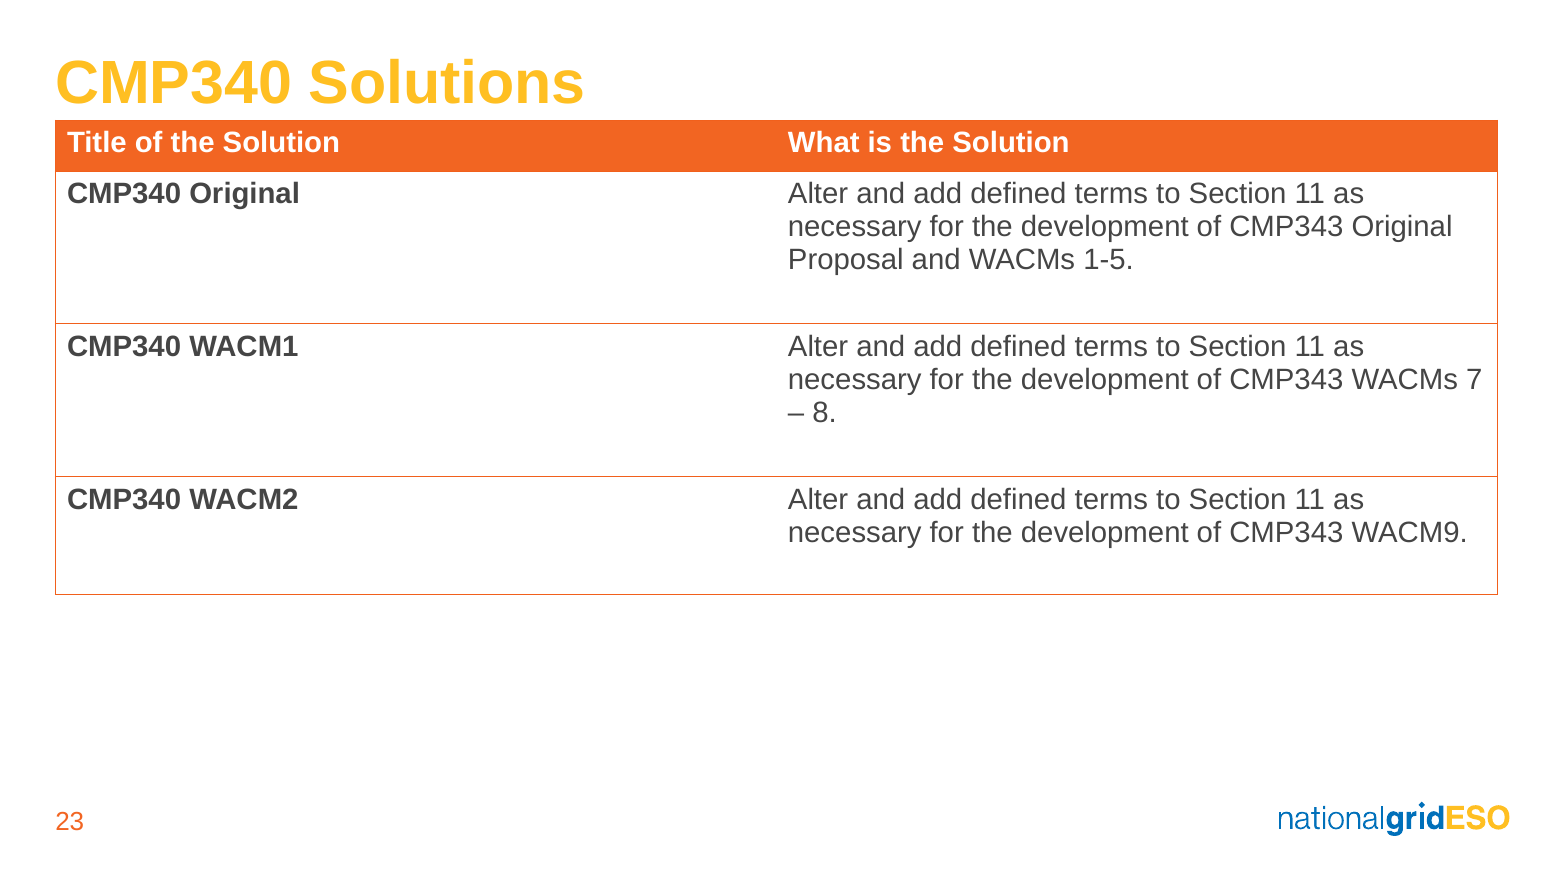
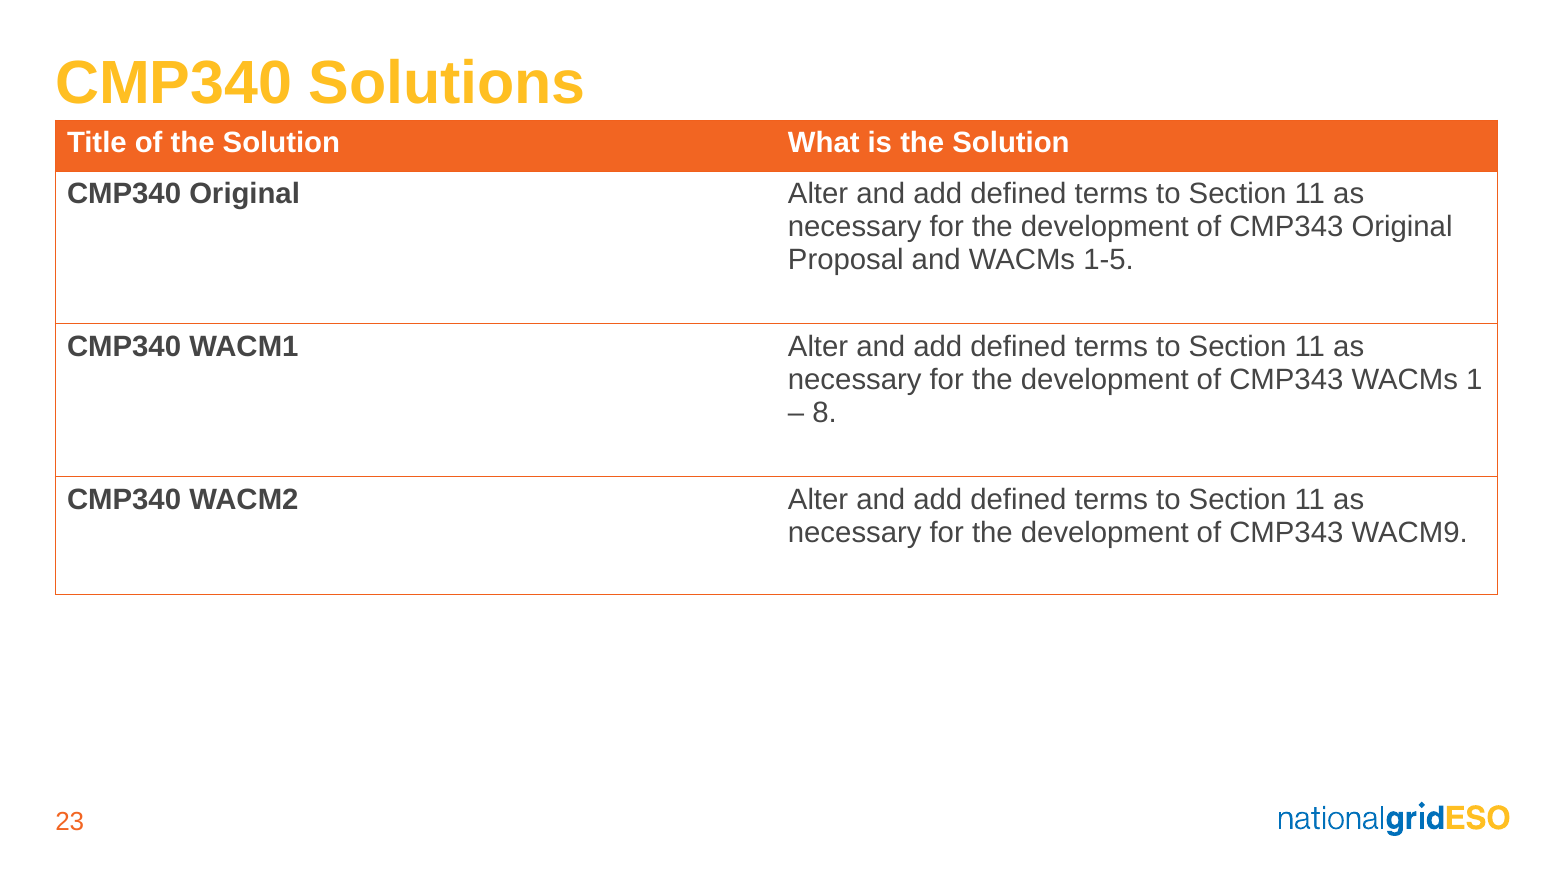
7: 7 -> 1 (1474, 379)
